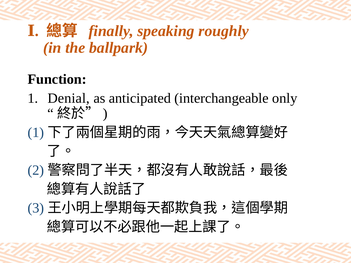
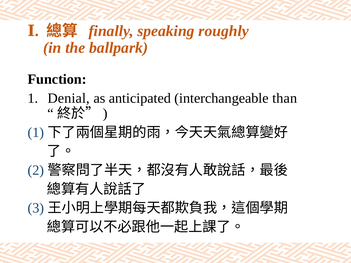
only: only -> than (285, 98)
